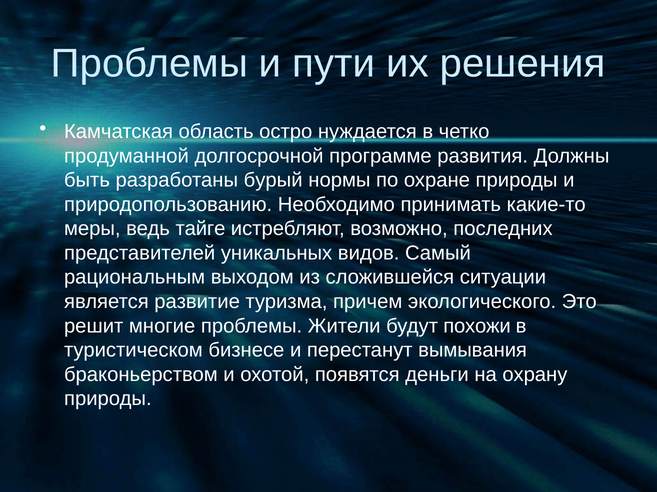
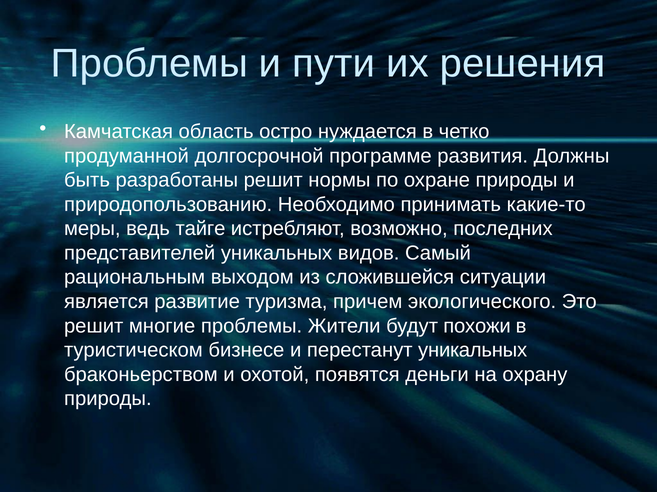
разработаны бурый: бурый -> решит (273, 180)
перестанут вымывания: вымывания -> уникальных (473, 351)
